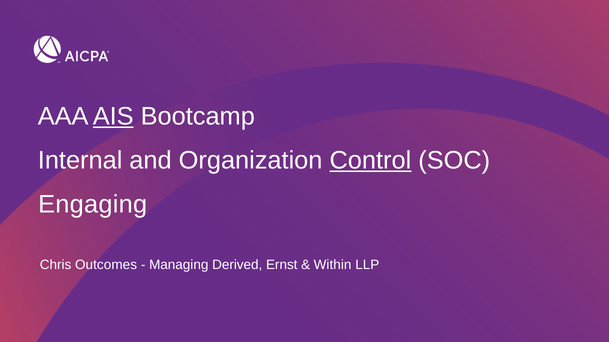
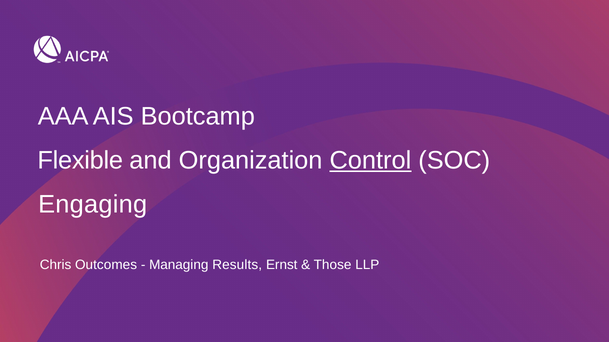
AIS underline: present -> none (113, 117)
Internal: Internal -> Flexible (80, 161)
Derived: Derived -> Results (237, 265)
Within: Within -> Those (333, 265)
